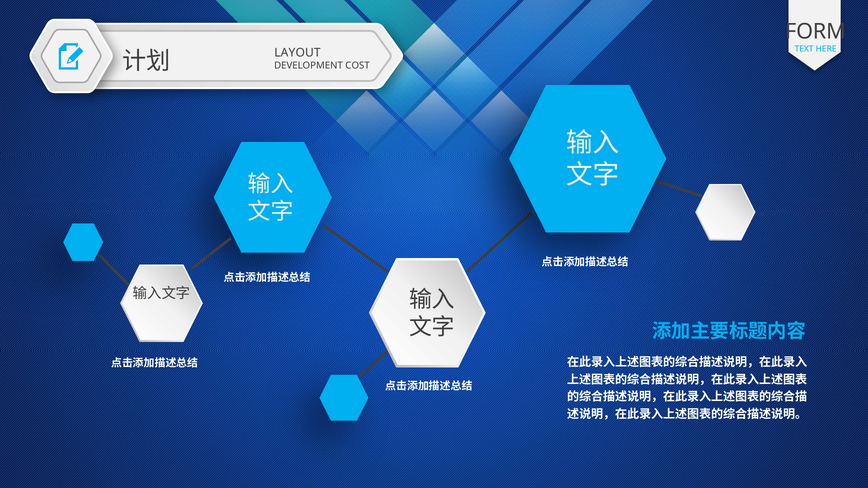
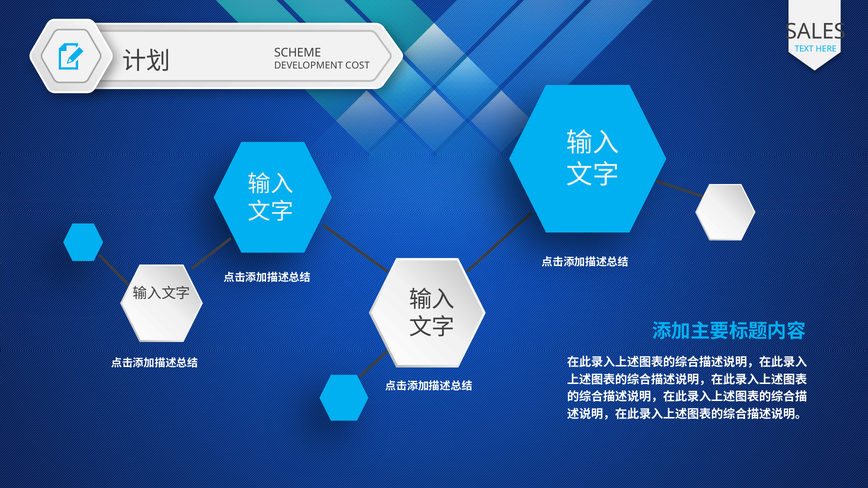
FORM: FORM -> SALES (815, 32)
LAYOUT: LAYOUT -> SCHEME (298, 53)
